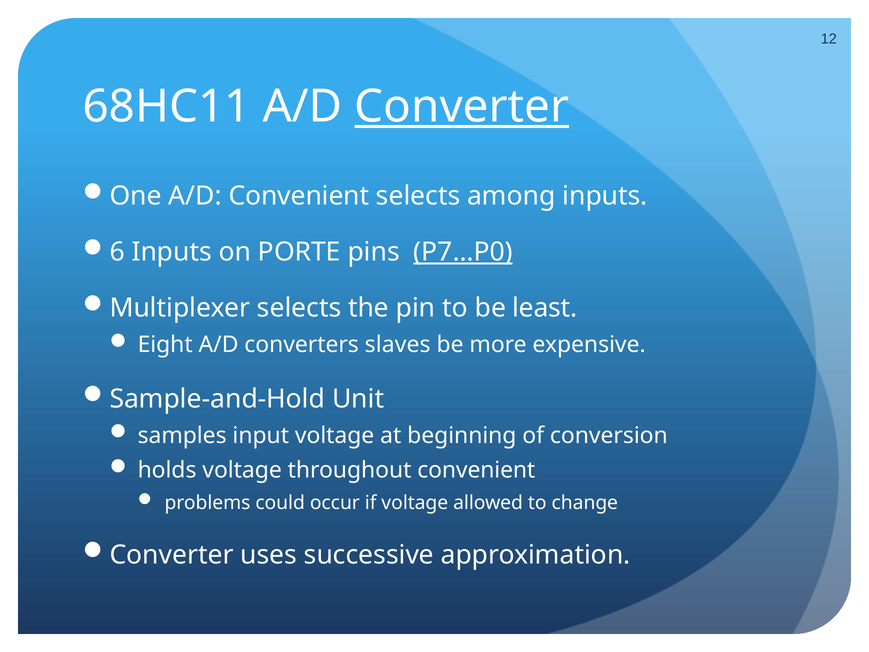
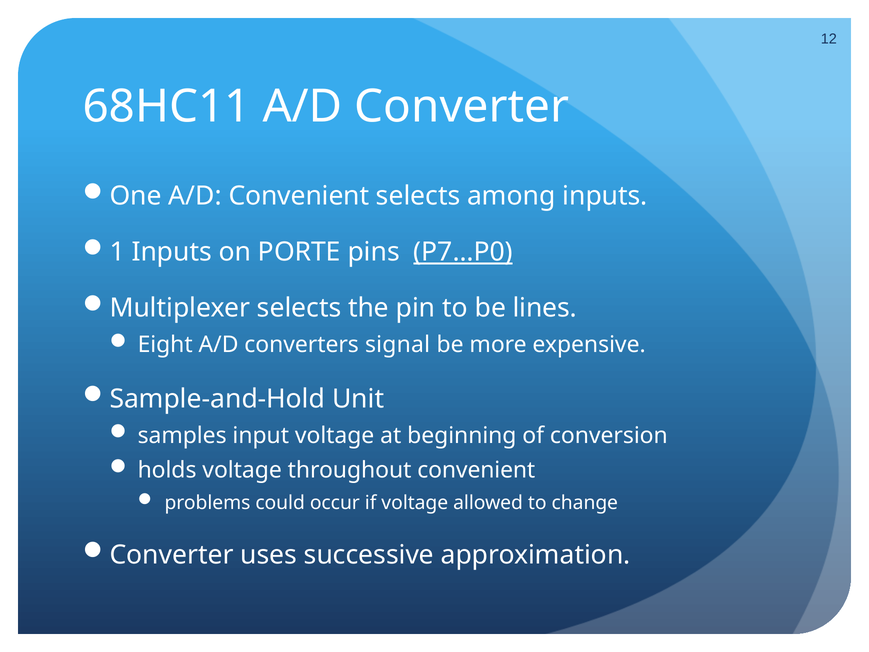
Converter underline: present -> none (462, 107)
6: 6 -> 1 (117, 252)
least: least -> lines (545, 308)
slaves: slaves -> signal (398, 345)
